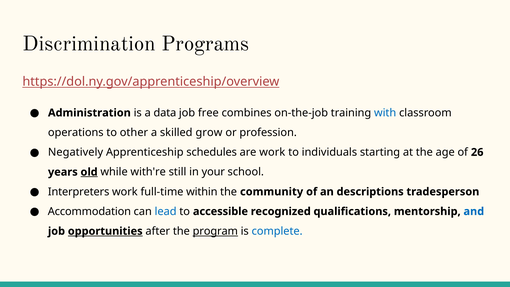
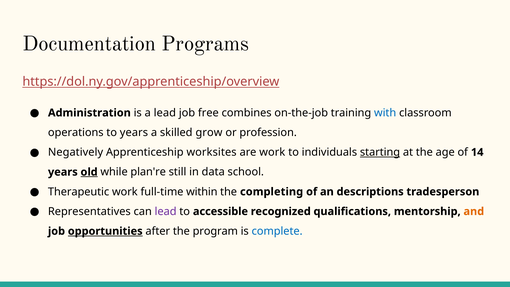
Discrimination: Discrimination -> Documentation (89, 44)
a data: data -> lead (165, 113)
to other: other -> years (134, 132)
schedules: schedules -> worksites (212, 152)
starting underline: none -> present (380, 152)
26: 26 -> 14 (477, 152)
with're: with're -> plan're (148, 172)
your: your -> data (213, 172)
Interpreters: Interpreters -> Therapeutic (79, 192)
community: community -> completing (272, 192)
Accommodation: Accommodation -> Representatives (89, 211)
lead colour: blue -> purple (166, 211)
and colour: blue -> orange (474, 211)
program underline: present -> none (215, 231)
